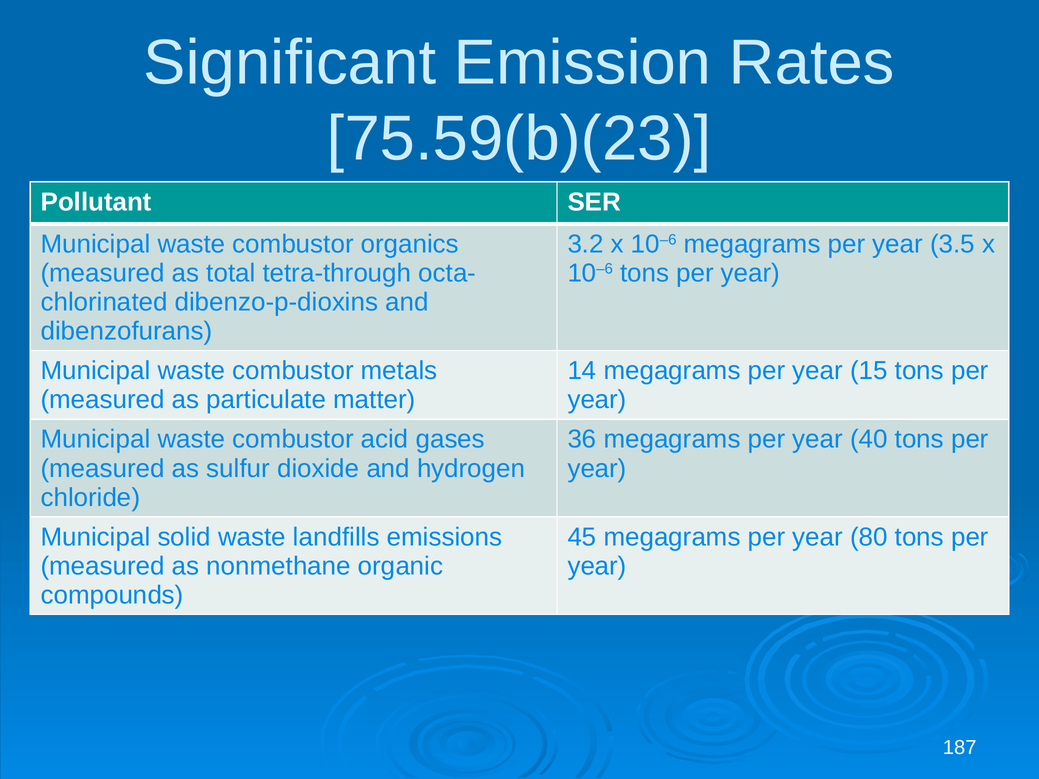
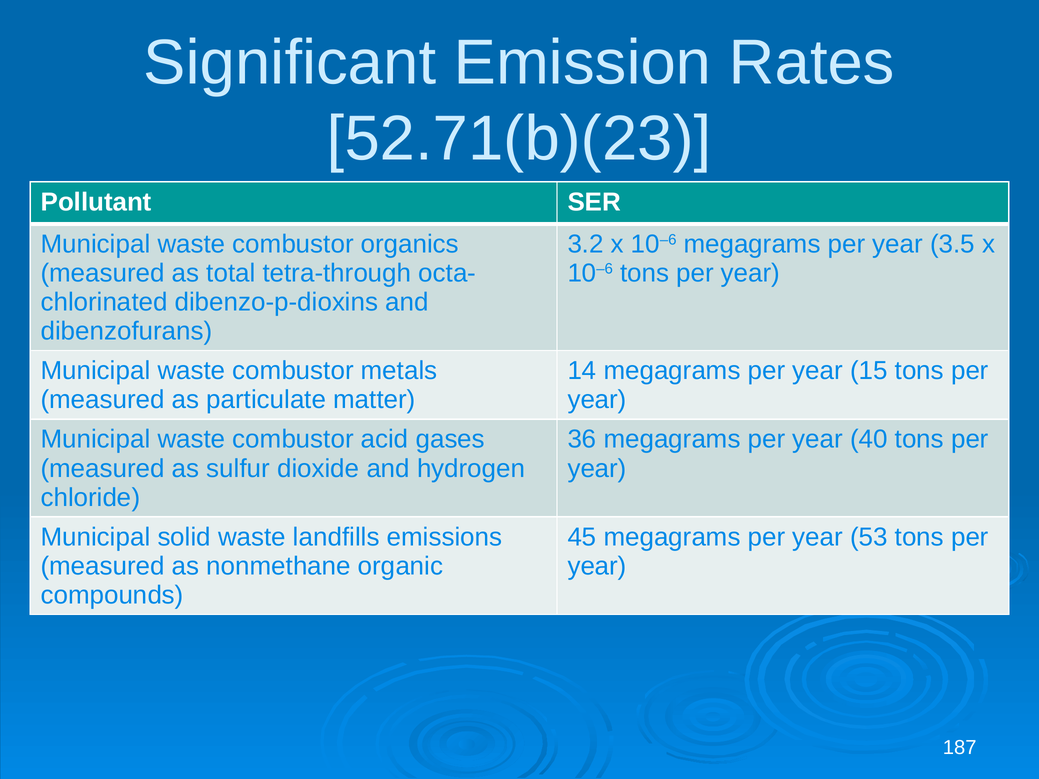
75.59(b)(23: 75.59(b)(23 -> 52.71(b)(23 (519, 139)
80: 80 -> 53 (869, 537)
